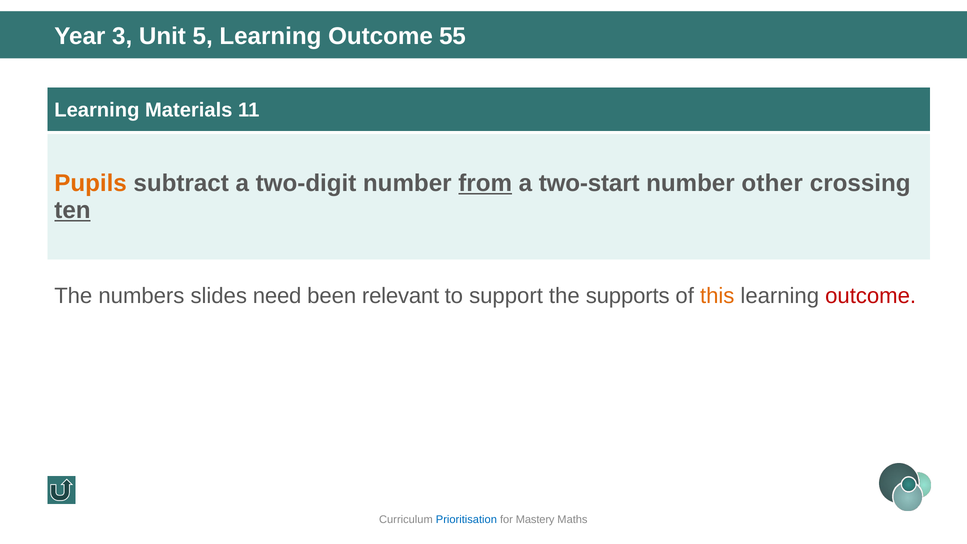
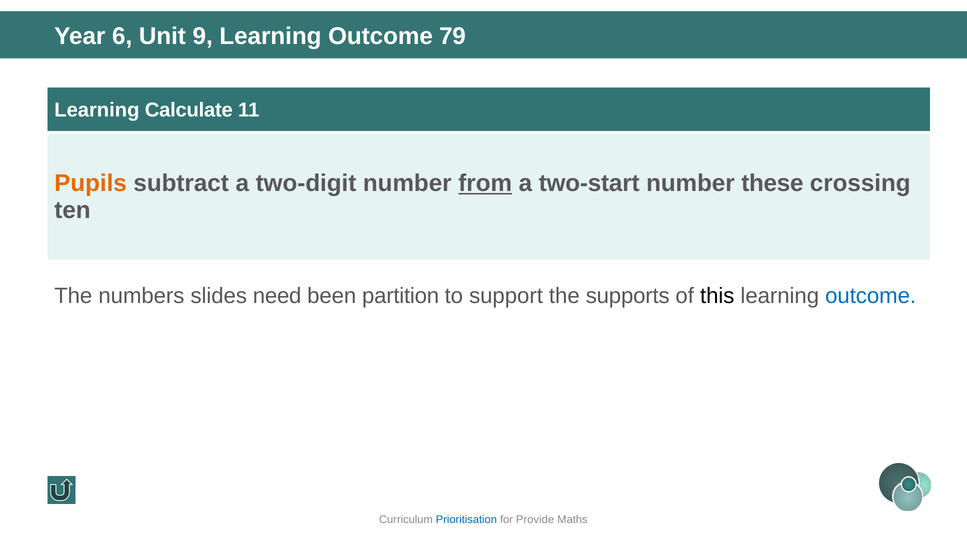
3: 3 -> 6 (122, 36)
5: 5 -> 9 (203, 36)
55: 55 -> 79 (452, 36)
Materials: Materials -> Calculate (189, 110)
other: other -> these (772, 183)
ten underline: present -> none (72, 210)
relevant: relevant -> partition (401, 296)
this colour: orange -> black (717, 296)
outcome colour: red -> blue (871, 296)
Mastery: Mastery -> Provide (535, 519)
